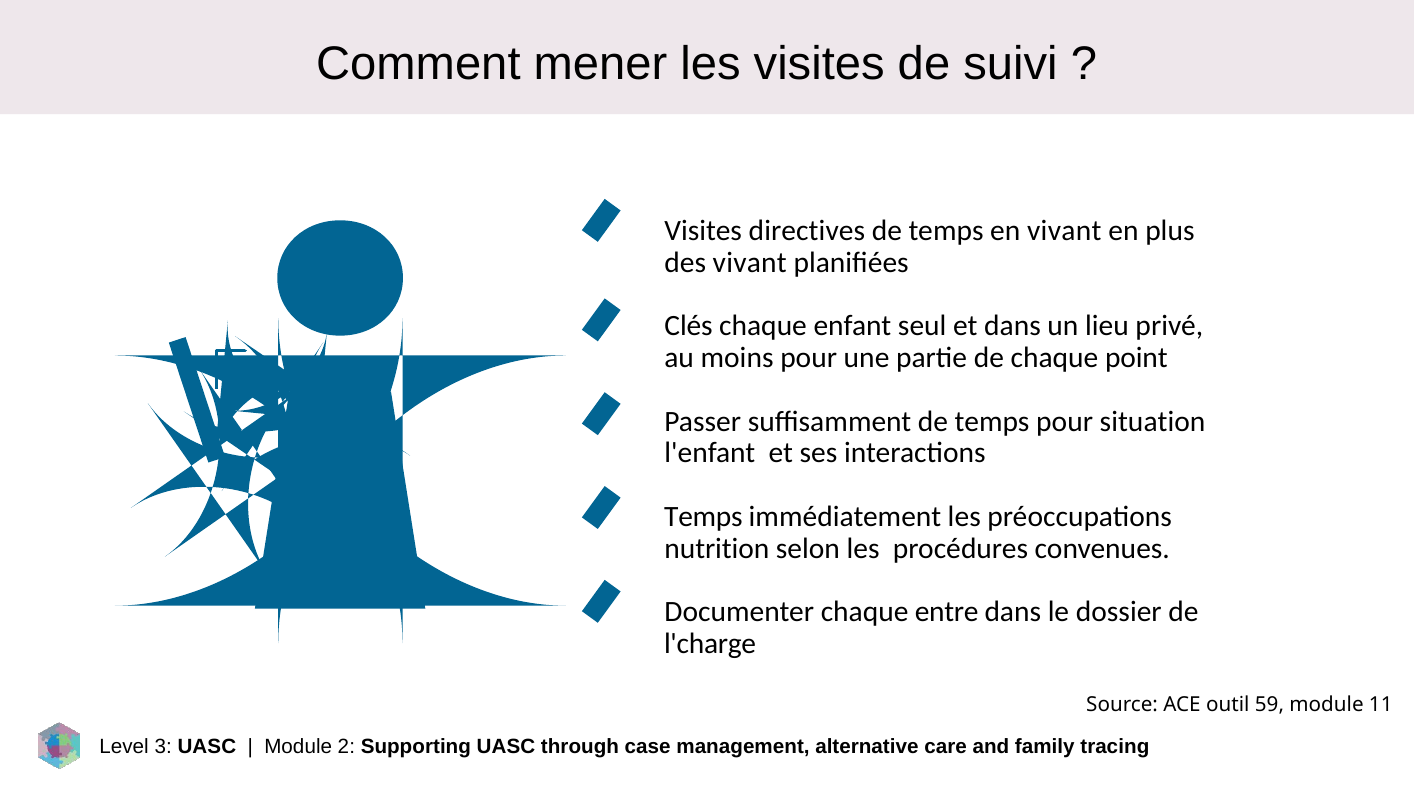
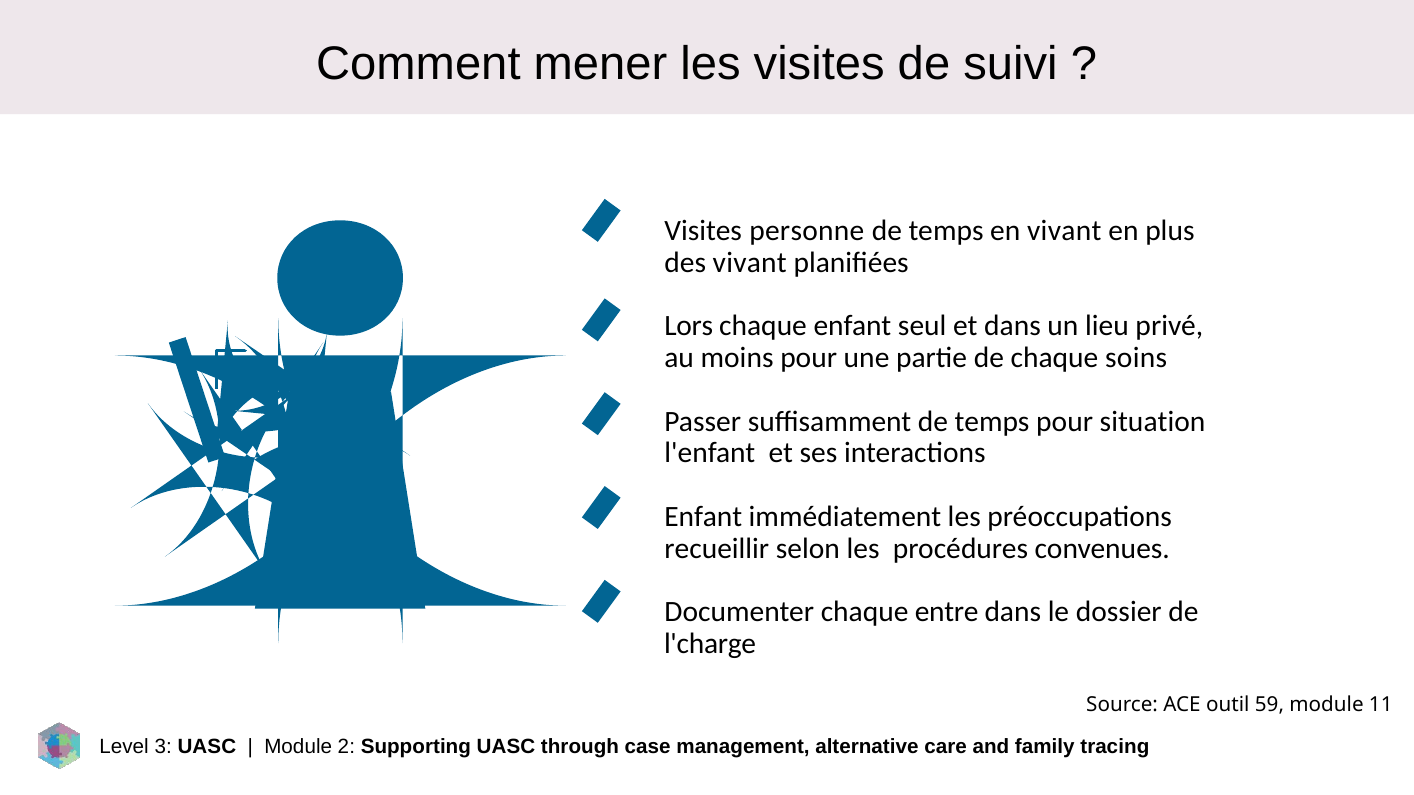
directives: directives -> personne (807, 231)
Clés: Clés -> Lors (689, 326)
point: point -> soins (1136, 358)
Temps: Temps -> Enfant (703, 517)
nutrition: nutrition -> recueillir (717, 549)
